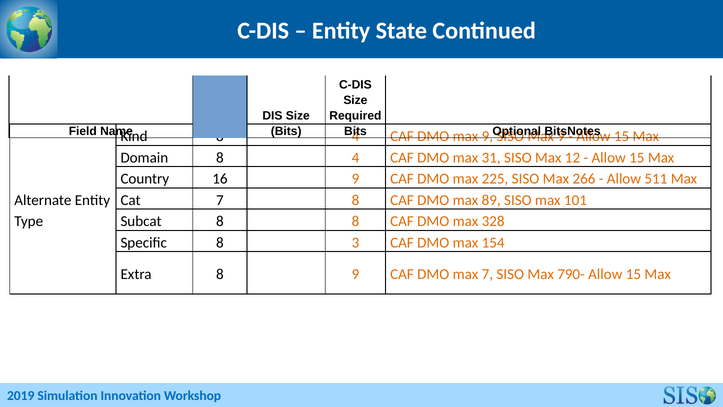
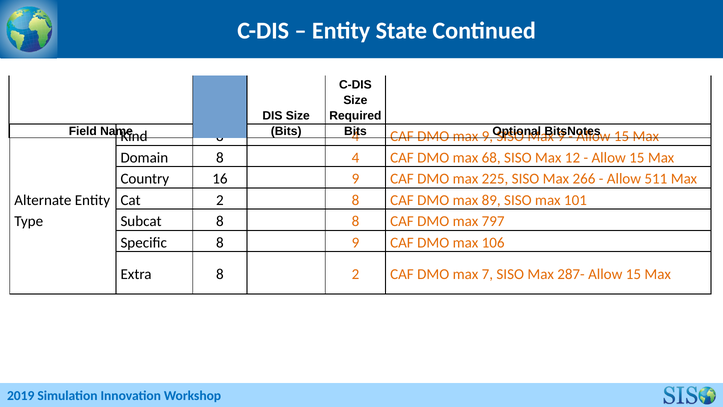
31: 31 -> 68 (491, 157)
Cat 7: 7 -> 2 (220, 200)
328: 328 -> 797 (493, 221)
8 3: 3 -> 9 (355, 242)
154: 154 -> 106 (493, 242)
8 9: 9 -> 2 (355, 274)
790-: 790- -> 287- (571, 274)
